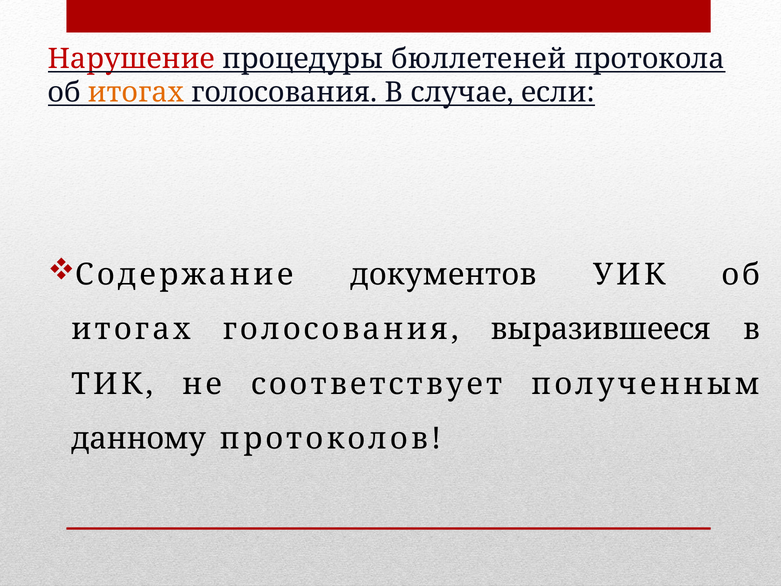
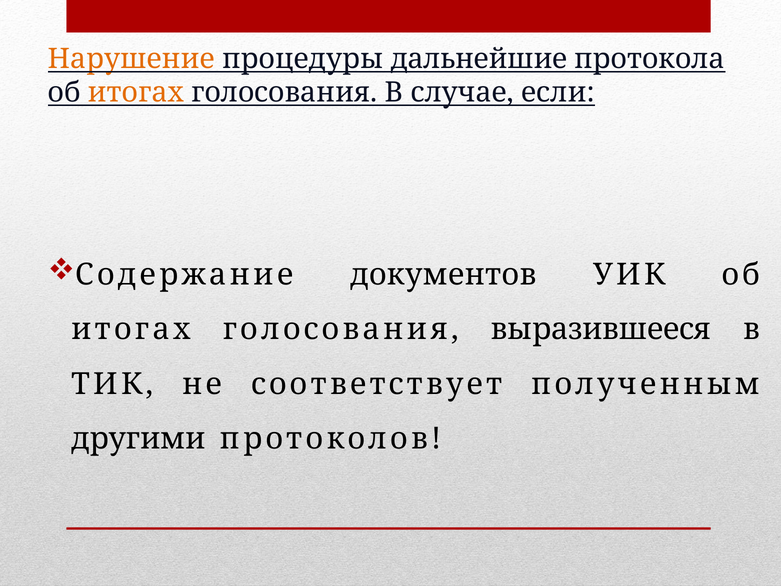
Нарушение colour: red -> orange (131, 59)
бюллетеней: бюллетеней -> дальнейшие (479, 59)
данному: данному -> другими (138, 439)
